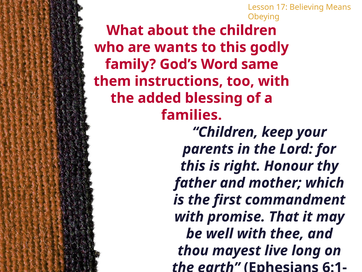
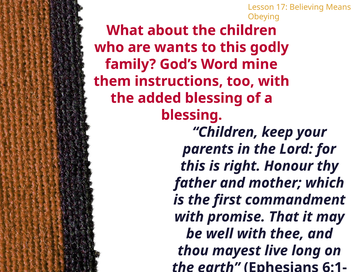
same: same -> mine (260, 64)
families: families -> blessing (192, 115)
